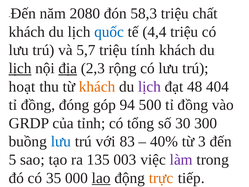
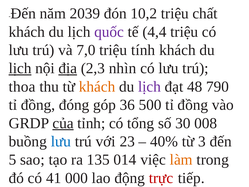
2080: 2080 -> 2039 (85, 13)
58,3: 58,3 -> 10,2 (144, 13)
quốc colour: blue -> purple (109, 32)
5,7: 5,7 -> 7,0 (86, 50)
rộng: rộng -> nhìn (123, 68)
hoạt: hoạt -> thoa (22, 87)
404: 404 -> 790 (217, 87)
94: 94 -> 36 (127, 105)
của underline: none -> present (63, 123)
300: 300 -> 008 (206, 123)
83: 83 -> 23 (127, 141)
003: 003 -> 014 (125, 160)
làm colour: purple -> orange (181, 160)
35: 35 -> 41 (54, 178)
lao underline: present -> none (101, 178)
trực colour: orange -> red (161, 178)
